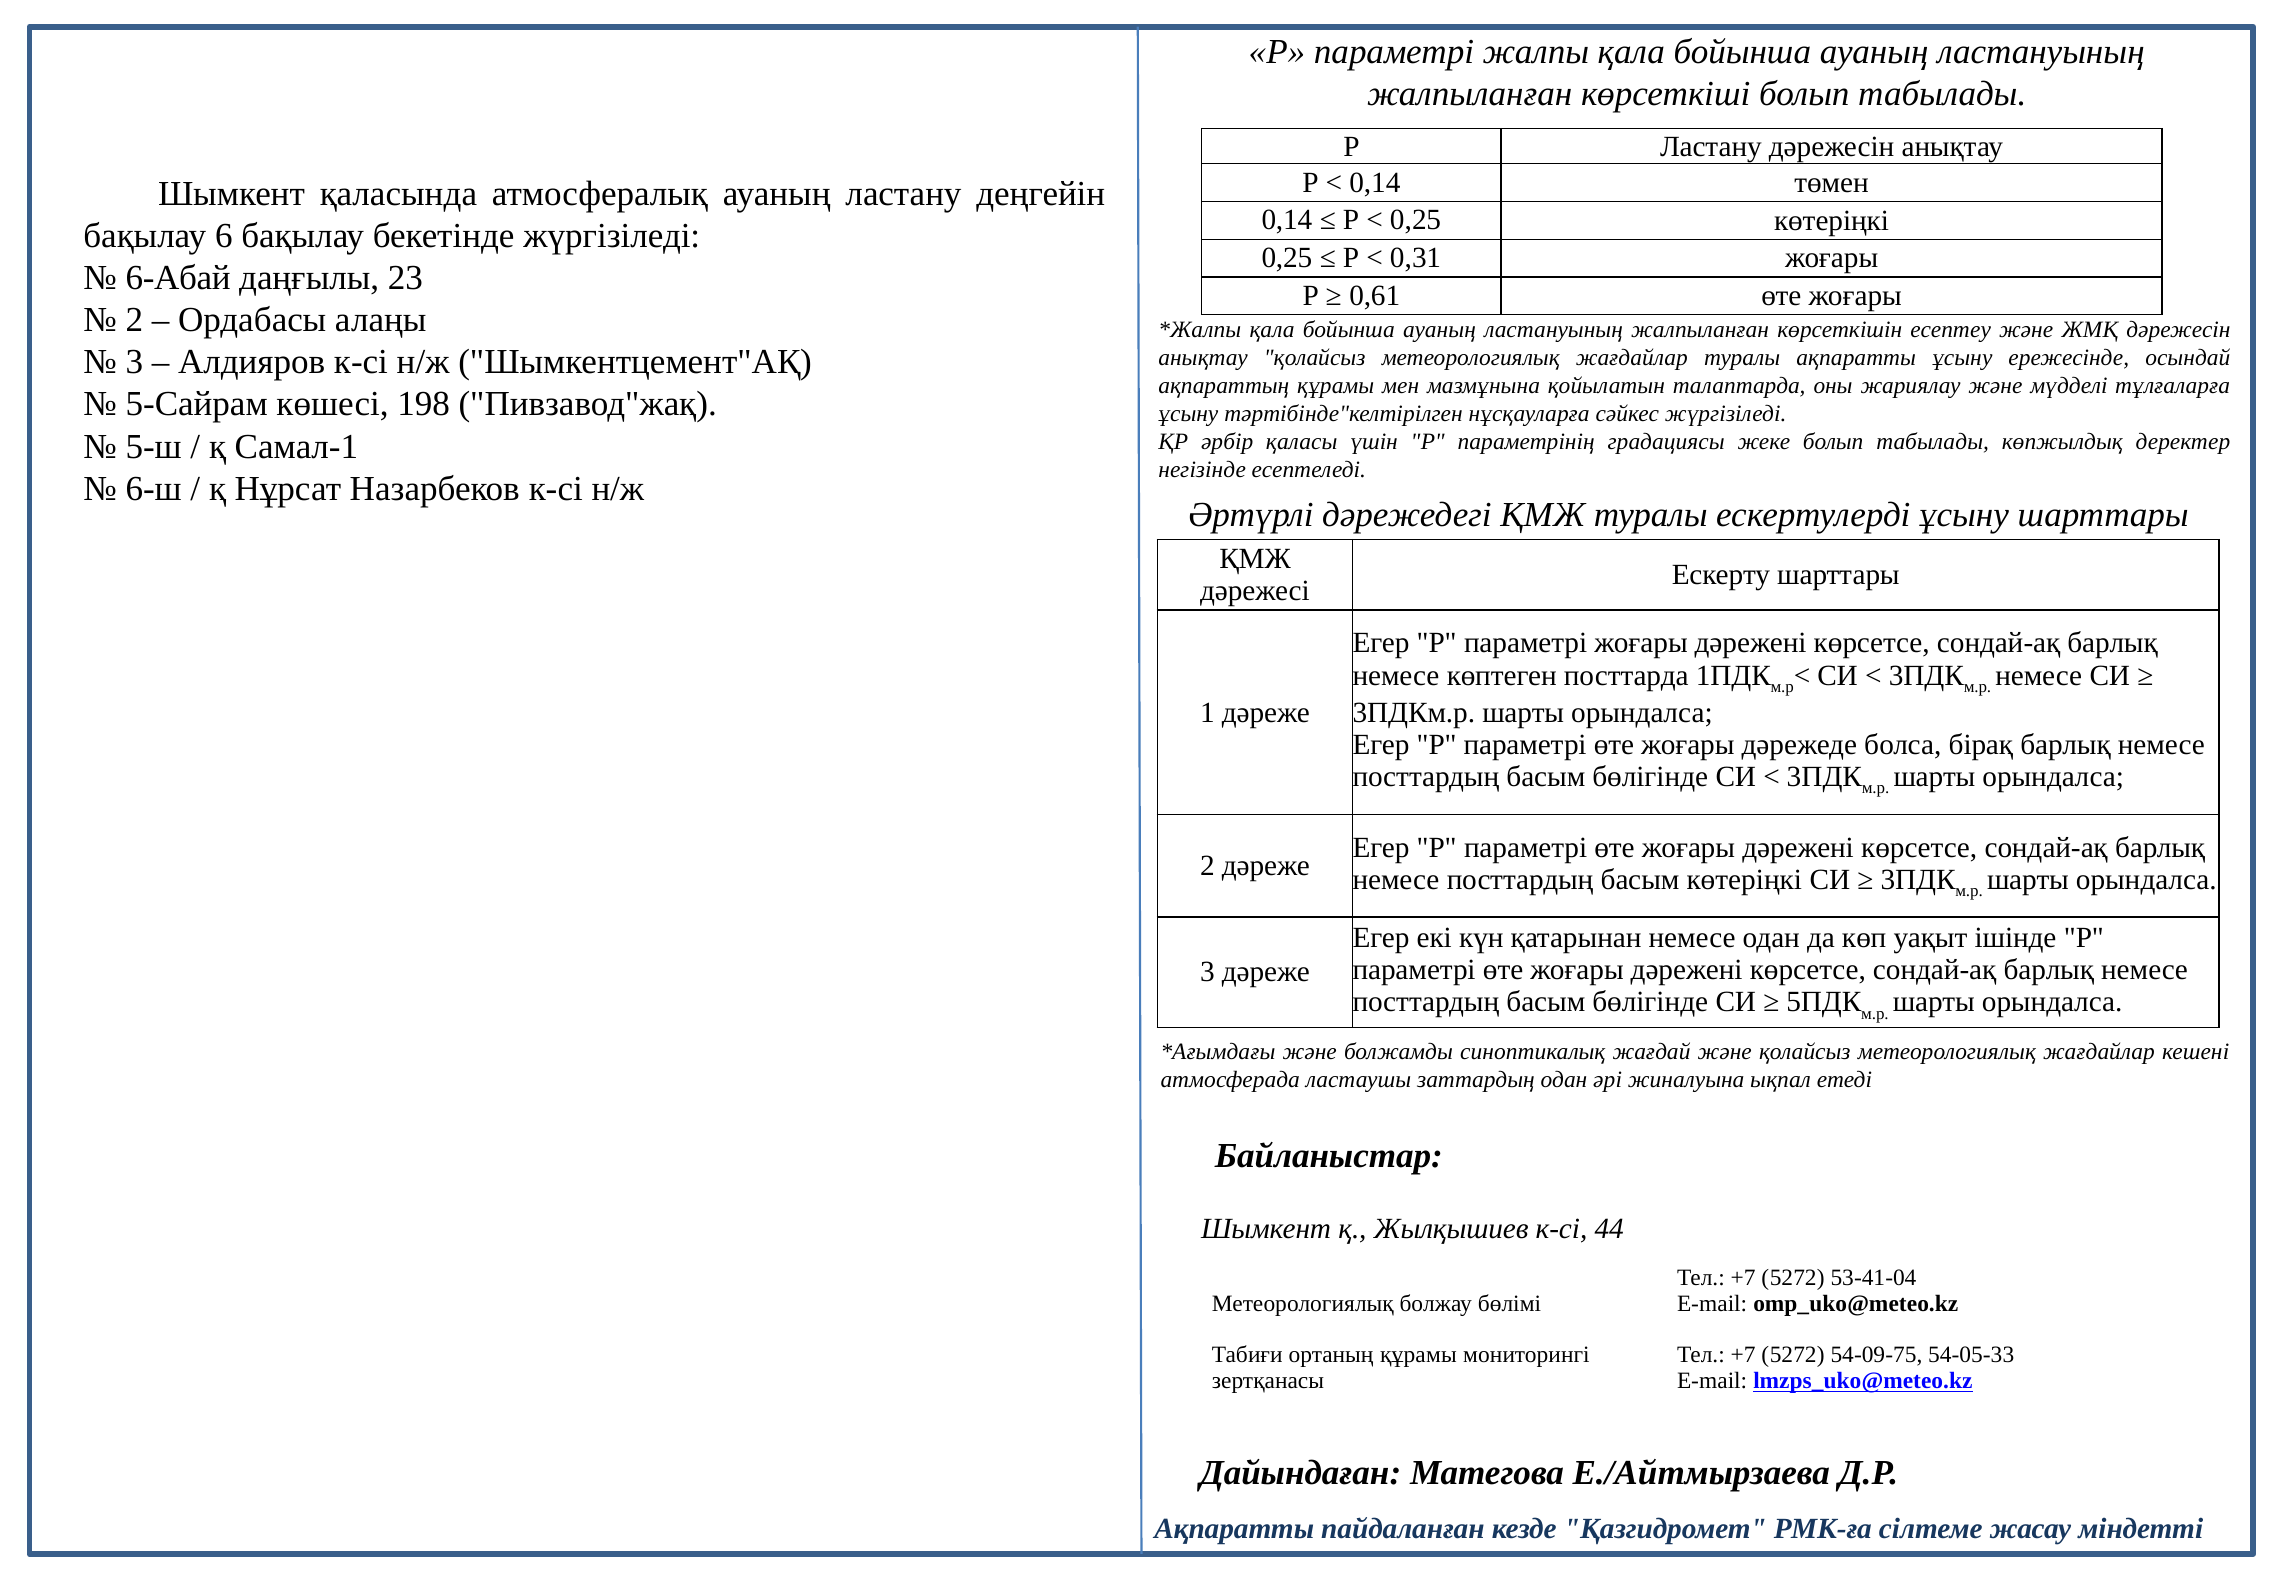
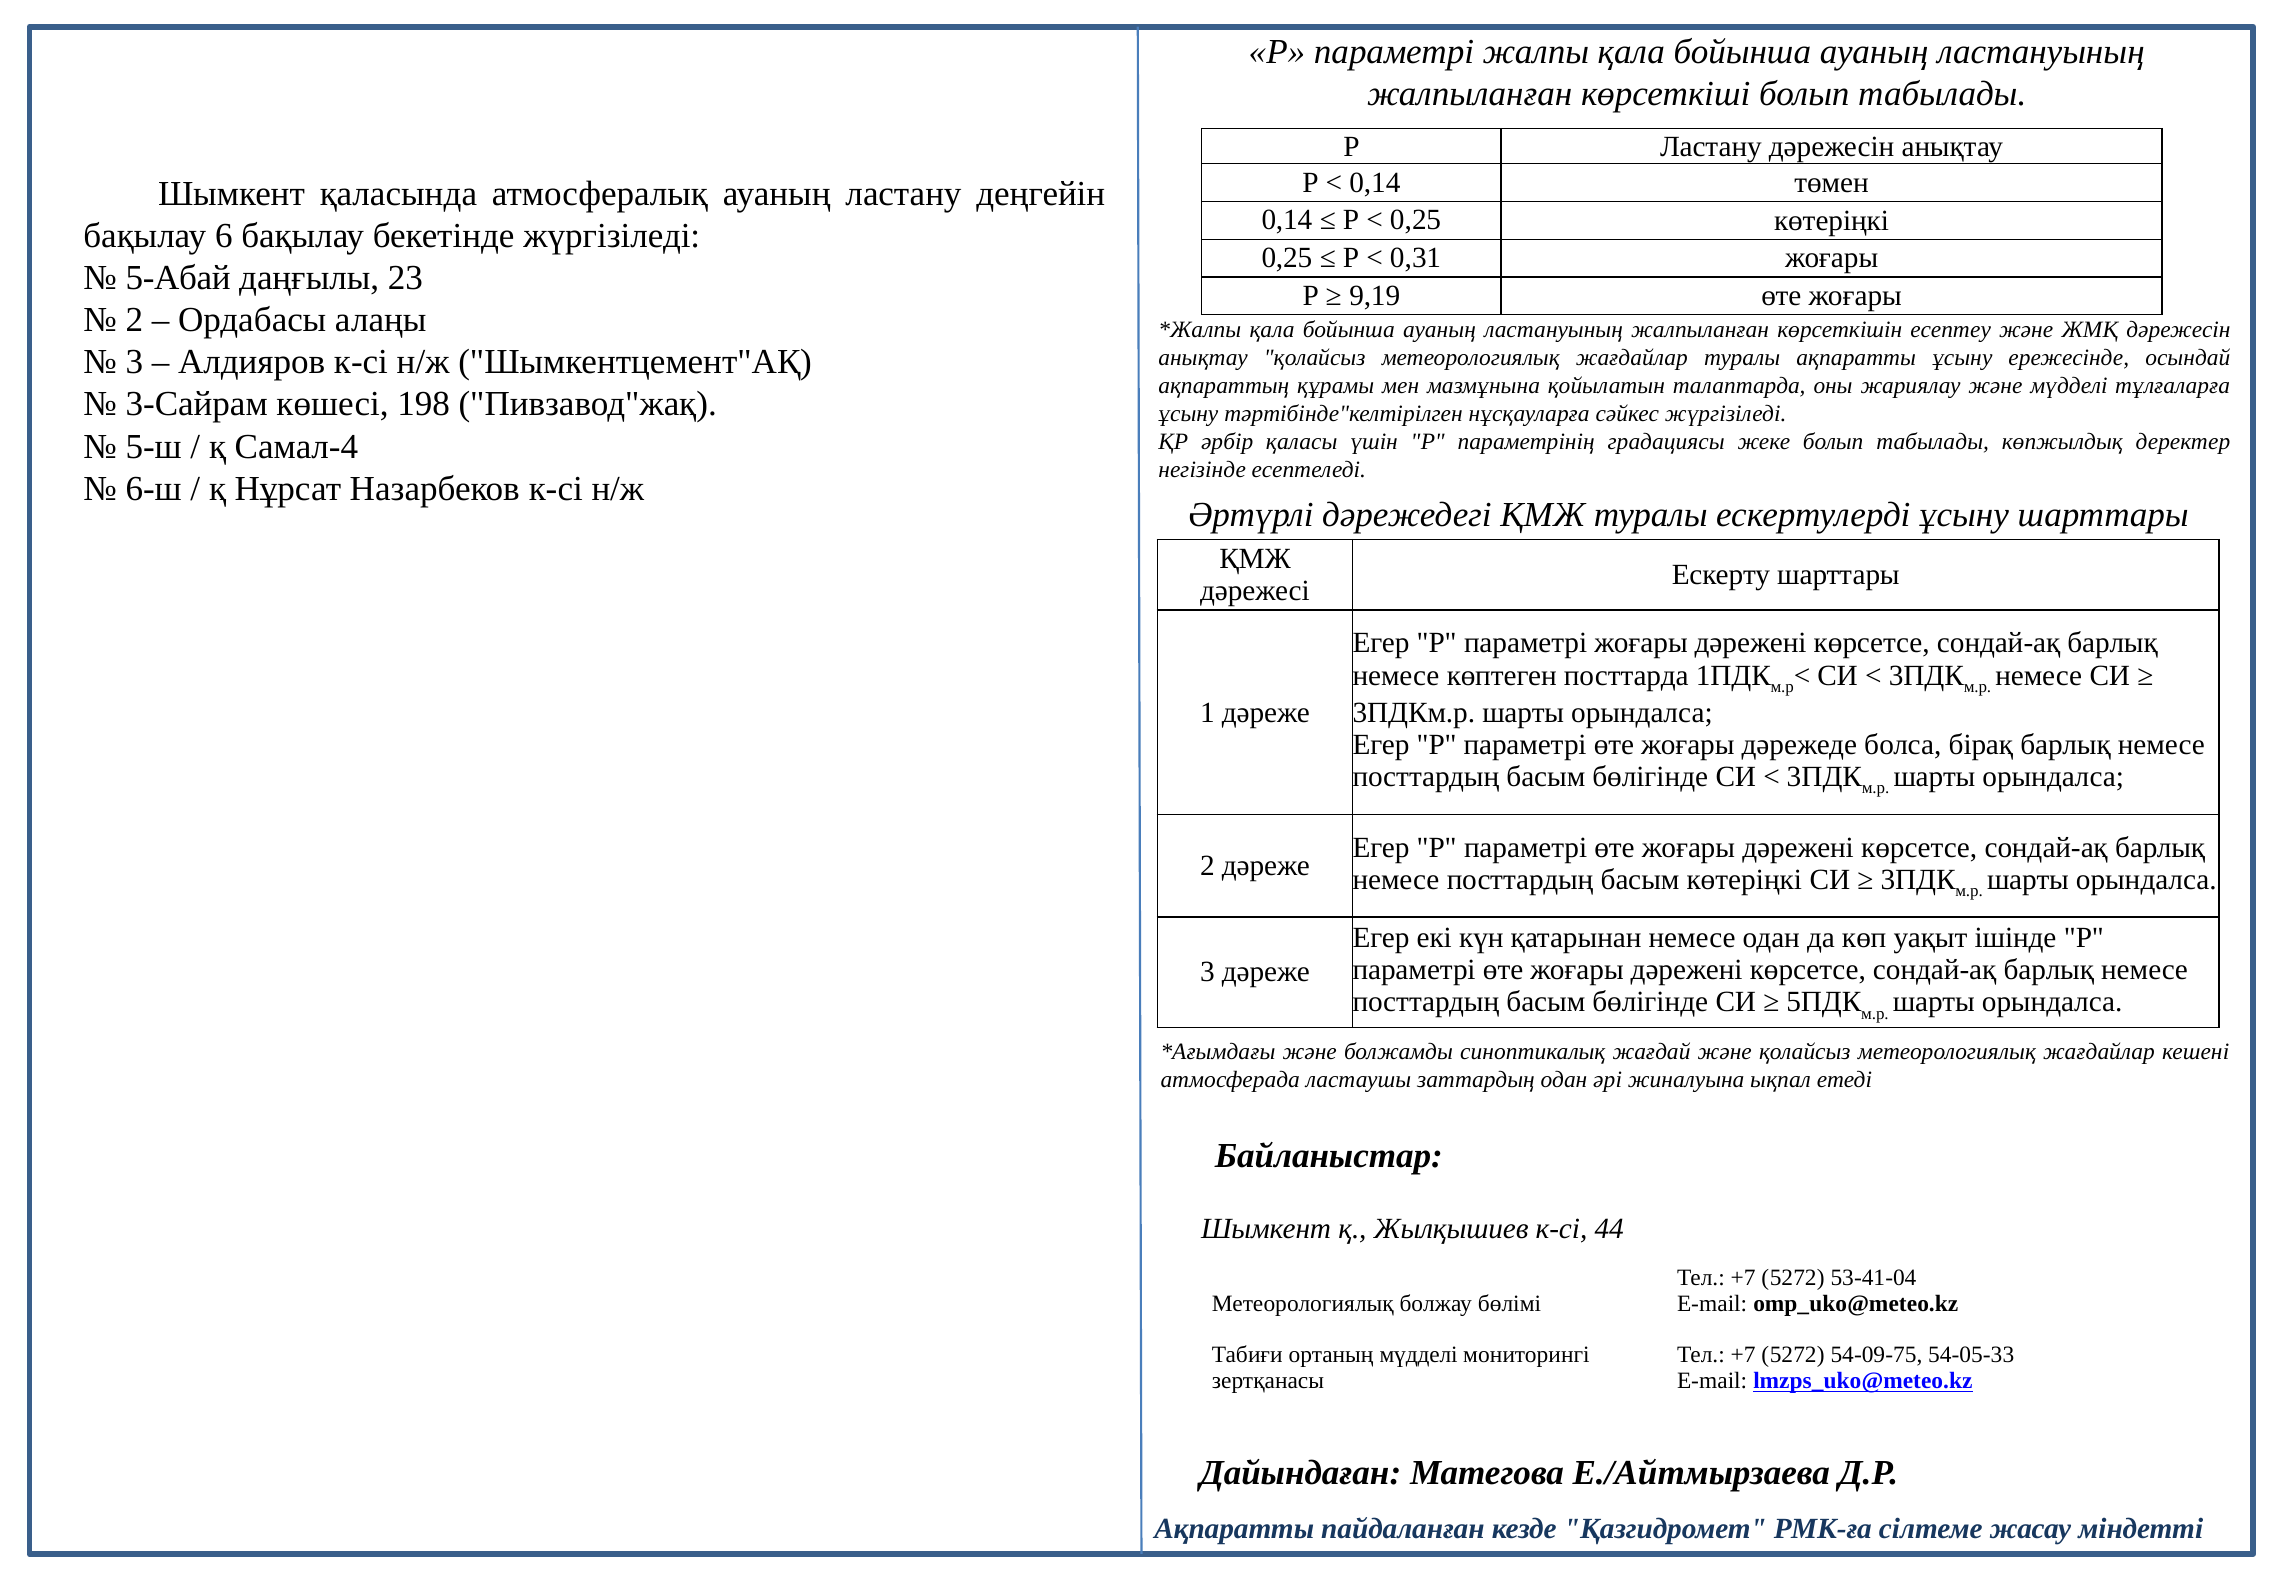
6-Абай: 6-Абай -> 5-Абай (178, 278)
0,61: 0,61 -> 9,19 (1375, 295)
5-Сайрам: 5-Сайрам -> 3-Сайрам (197, 404)
Самал-1: Самал-1 -> Самал-4 (296, 446)
ортаның құрамы: құрамы -> мүдделі (1419, 1355)
